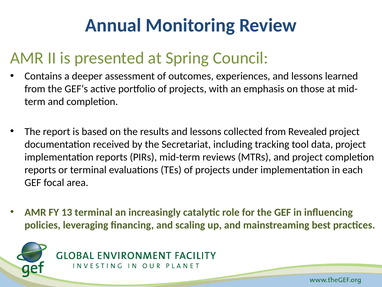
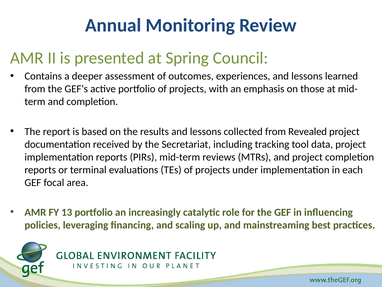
13 terminal: terminal -> portfolio (94, 212)
